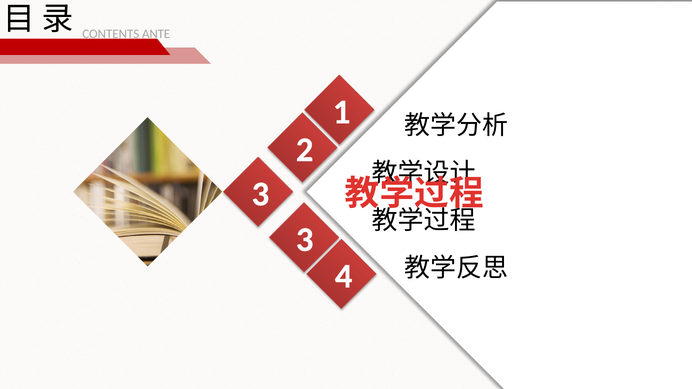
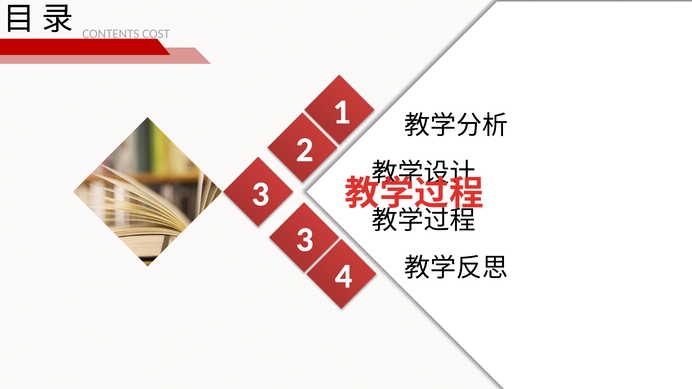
ANTE: ANTE -> COST (156, 34)
